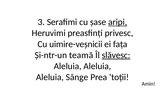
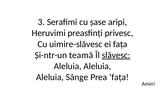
aripi underline: present -> none (118, 22)
uimire-veșnicii: uimire-veșnicii -> uimire-slăvesc (76, 44)
Prea toții: toții -> fața (119, 77)
